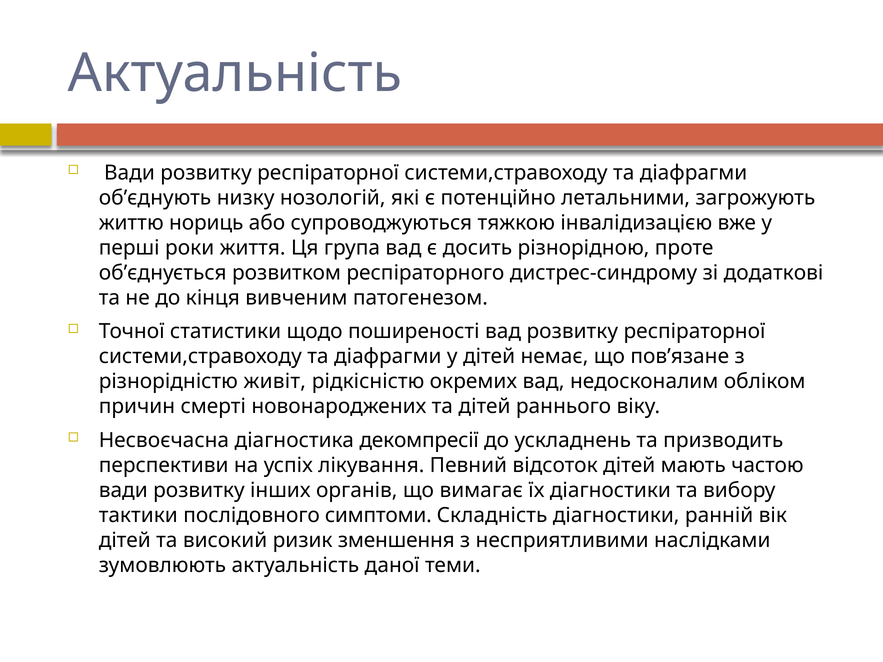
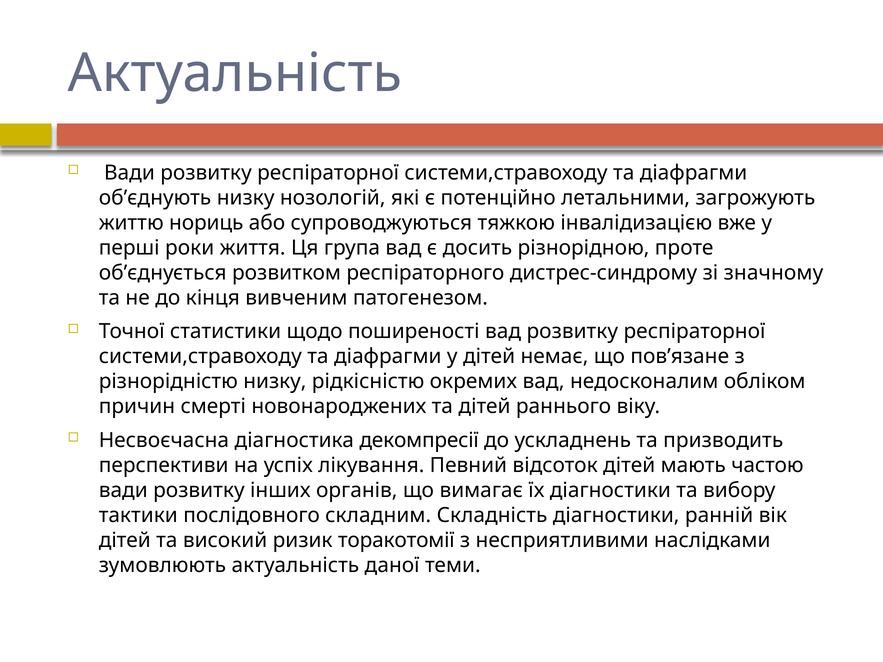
додаткові: додаткові -> значному (773, 273)
різнорідністю живіт: живіт -> низку (275, 382)
симптоми: симптоми -> складним (378, 515)
зменшення: зменшення -> торакотомії (396, 540)
